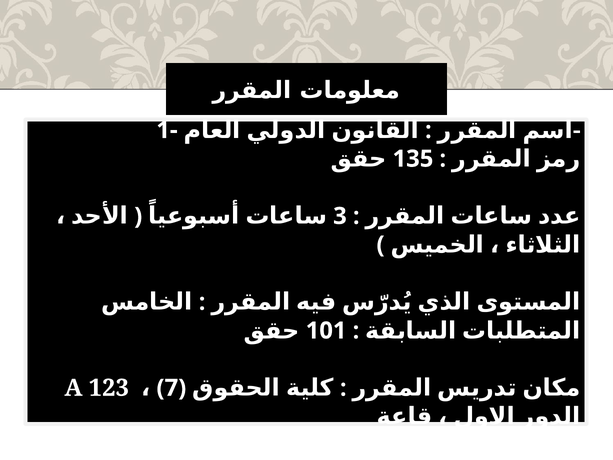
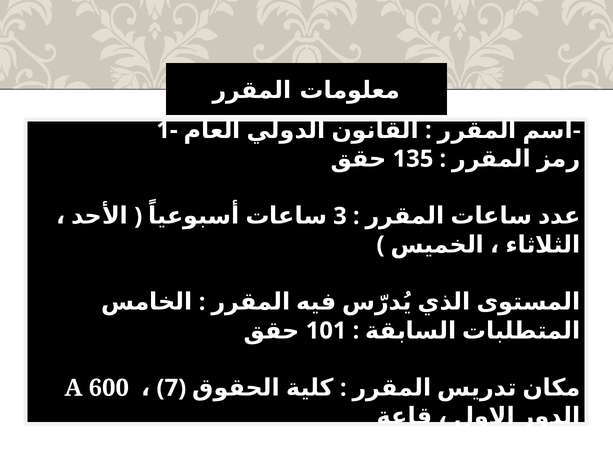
123: 123 -> 600 (109, 388)
